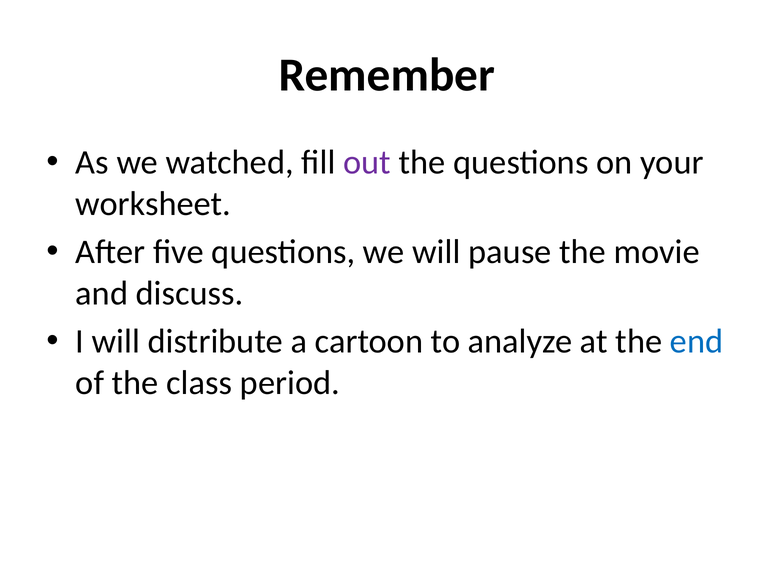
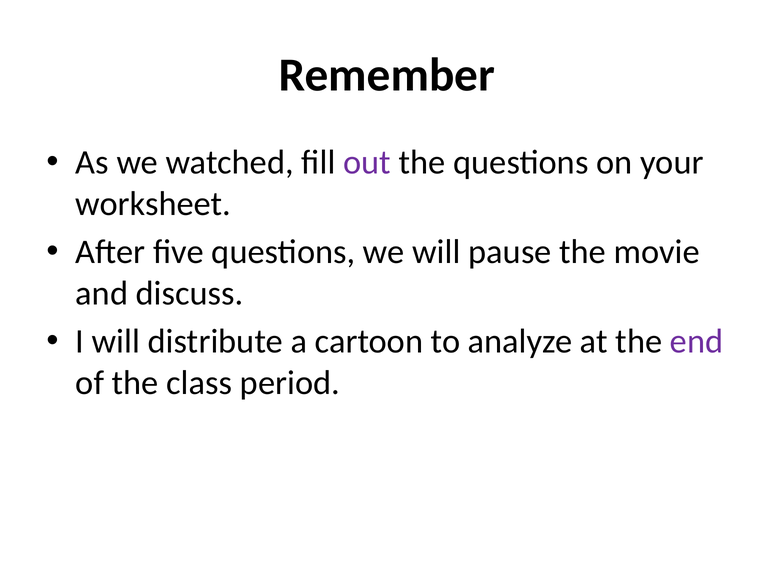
end colour: blue -> purple (697, 341)
